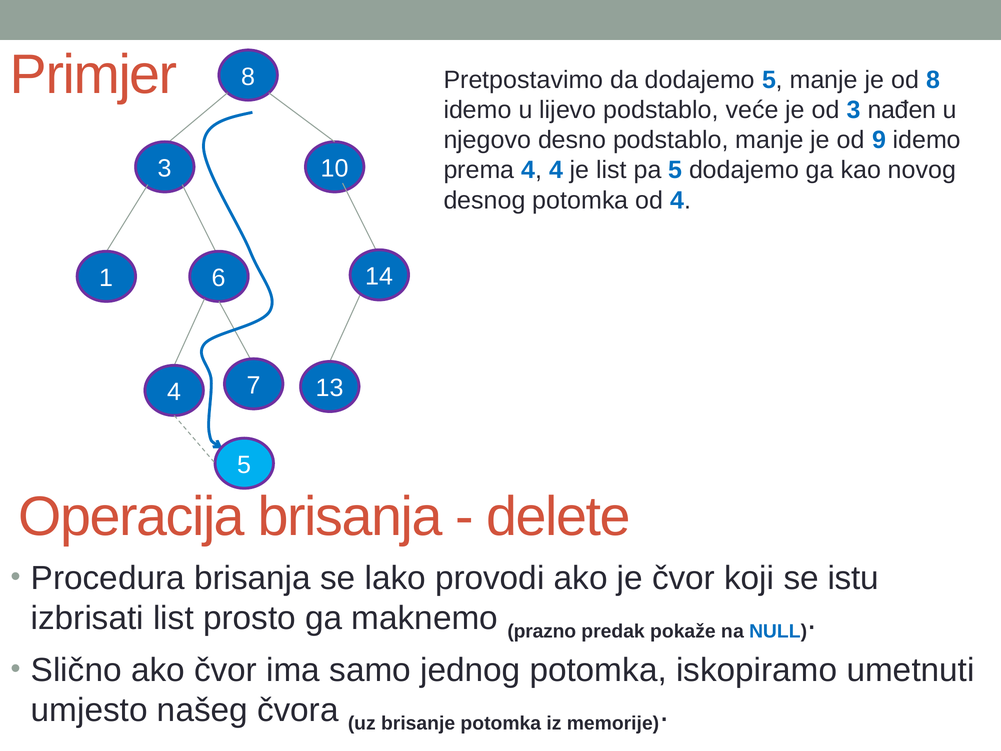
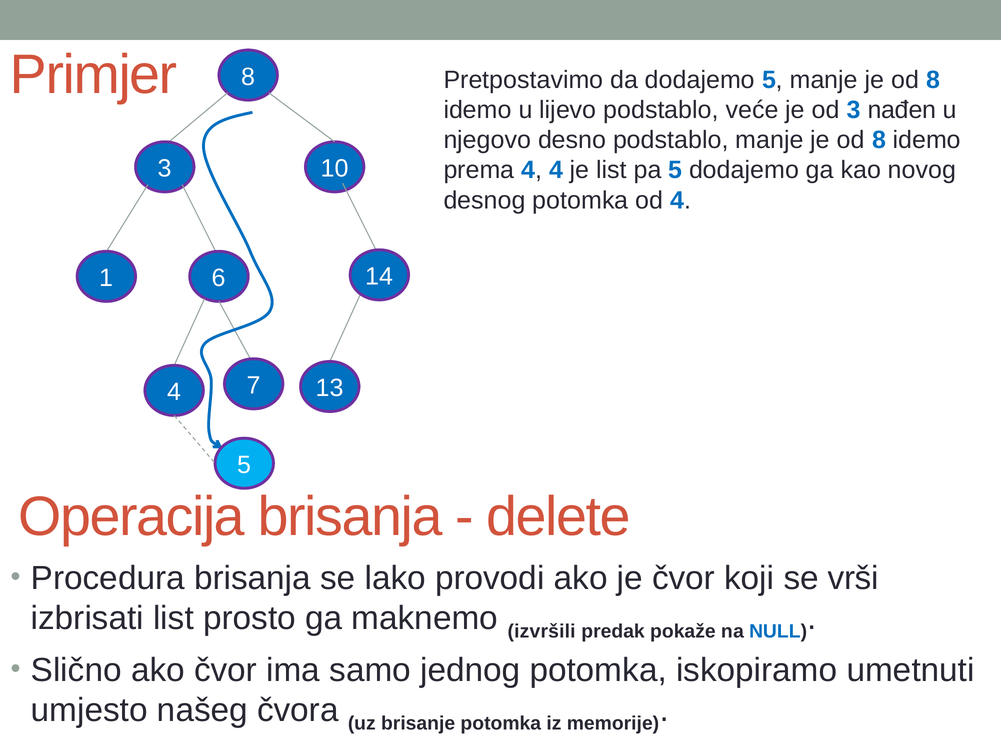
9: 9 -> 8 (879, 140)
istu: istu -> vrši (853, 578)
prazno: prazno -> izvršili (542, 631)
